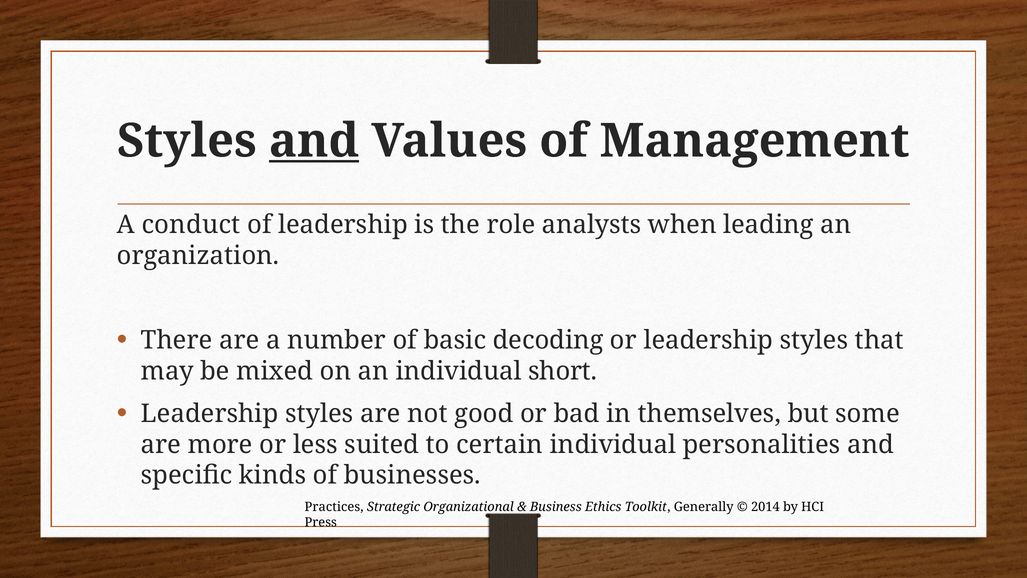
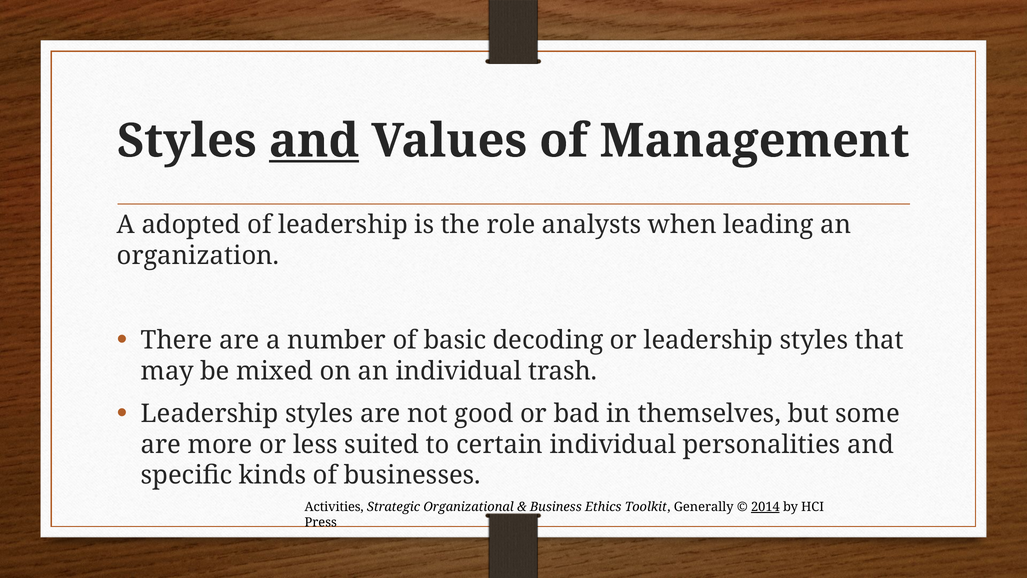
conduct: conduct -> adopted (191, 225)
short: short -> trash (563, 371)
Practices: Practices -> Activities (334, 507)
2014 underline: none -> present (765, 507)
